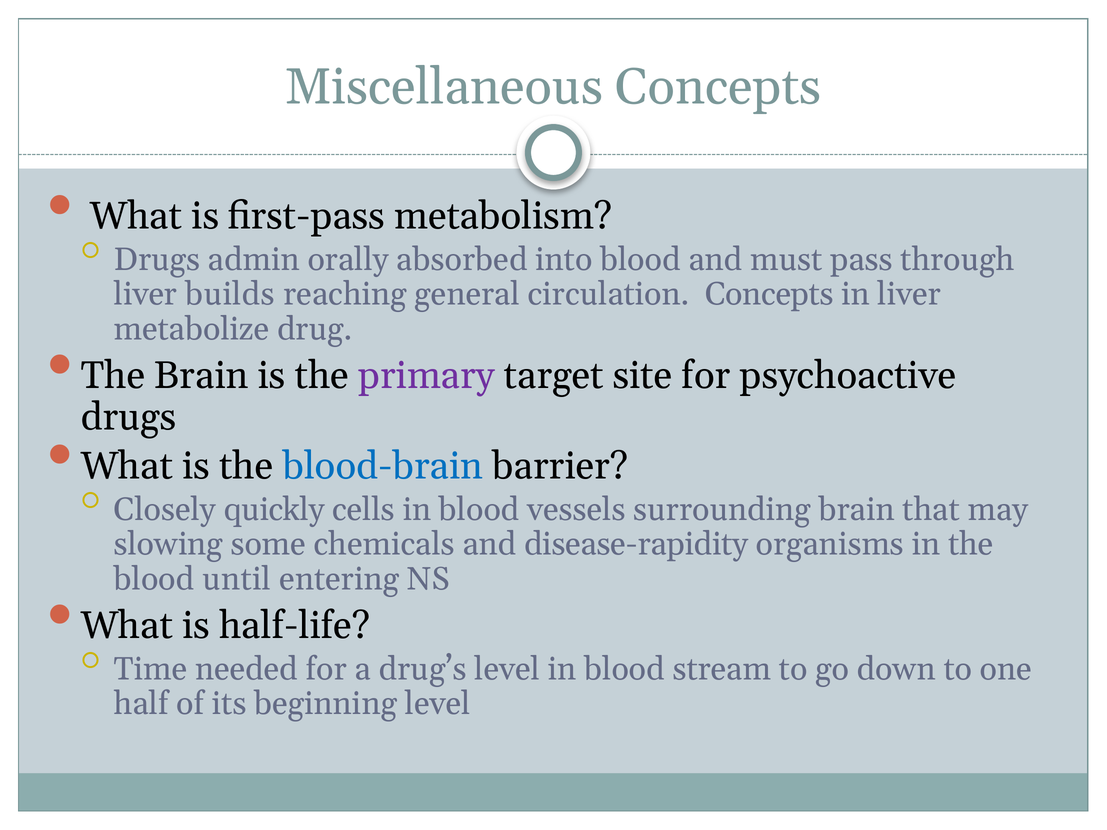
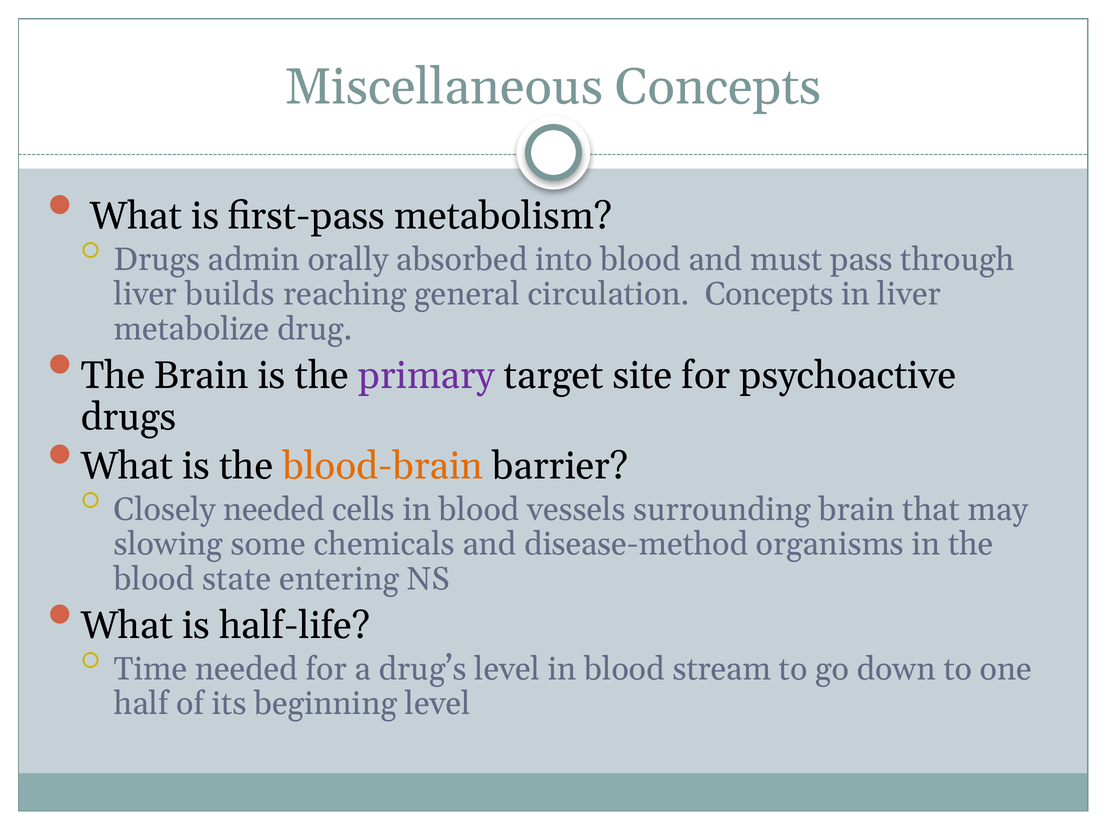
blood-brain colour: blue -> orange (383, 466)
Closely quickly: quickly -> needed (274, 510)
disease-rapidity: disease-rapidity -> disease-method (636, 544)
until: until -> state (237, 579)
